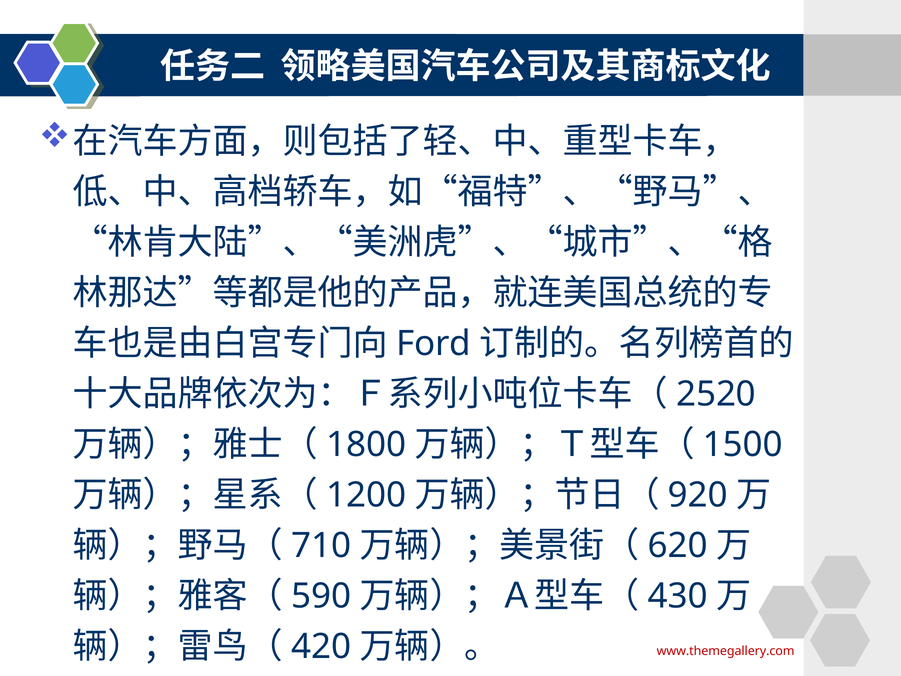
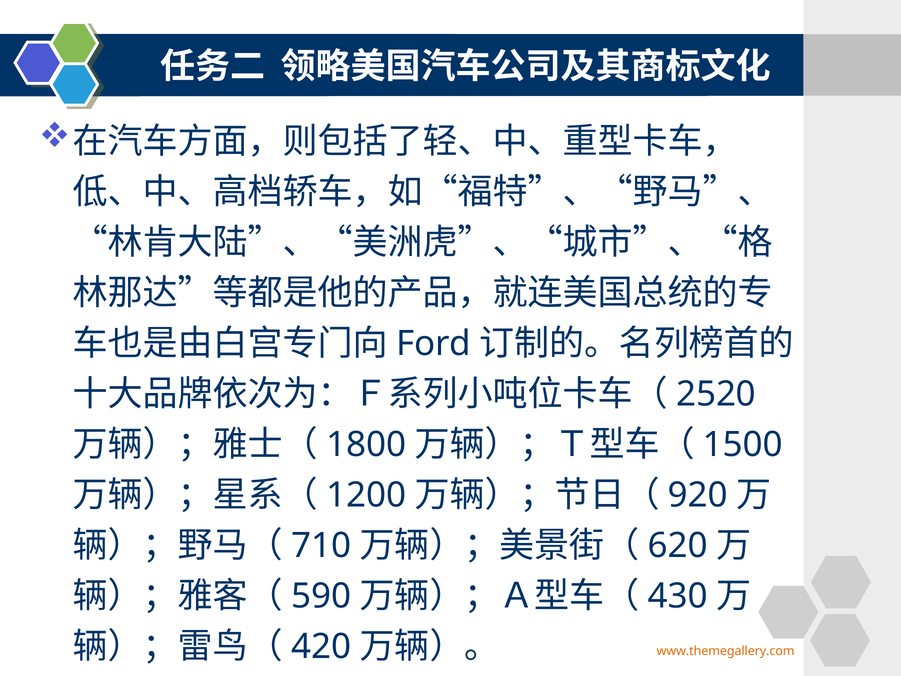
www.themegallery.com colour: red -> orange (726, 651)
